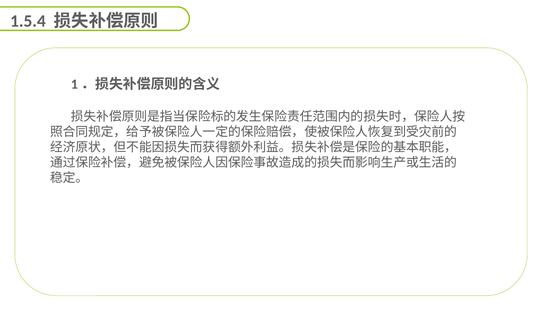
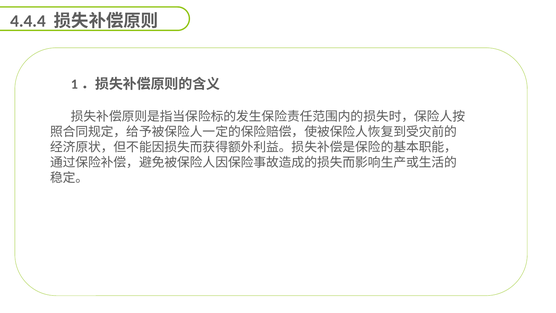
1.5.4: 1.5.4 -> 4.4.4 (28, 21)
